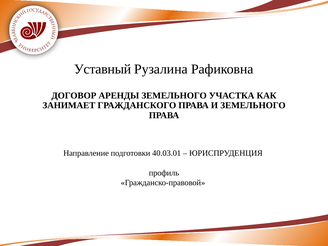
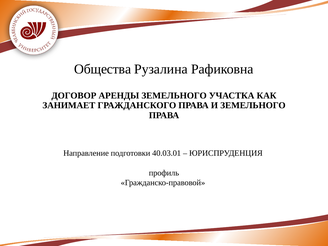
Уставный: Уставный -> Общества (103, 69)
